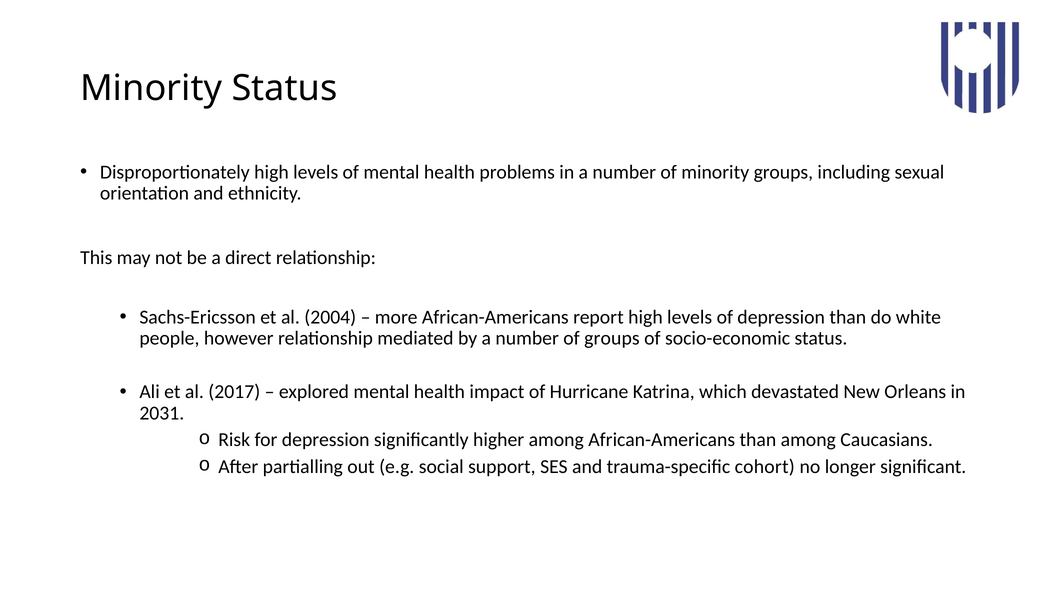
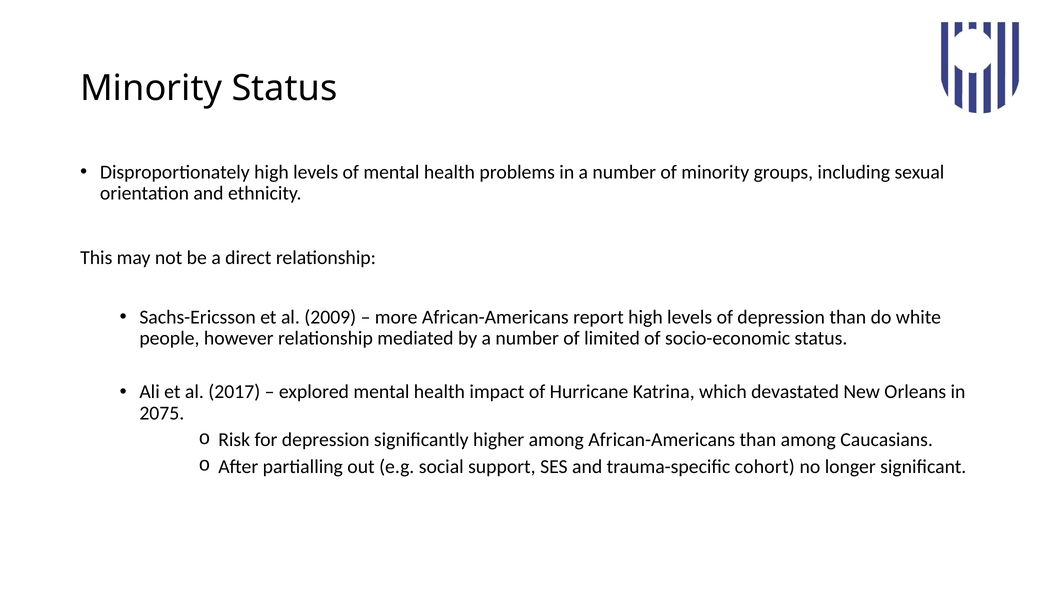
2004: 2004 -> 2009 (330, 317)
of groups: groups -> limited (612, 338)
2031: 2031 -> 2075 (162, 413)
